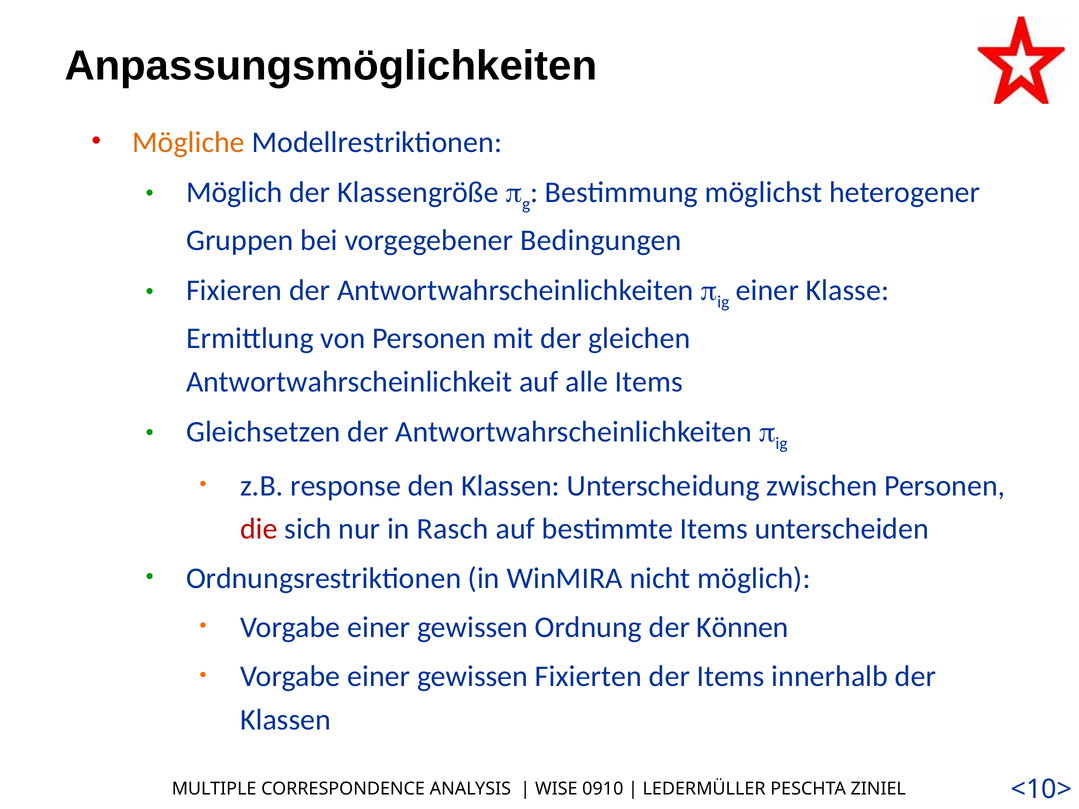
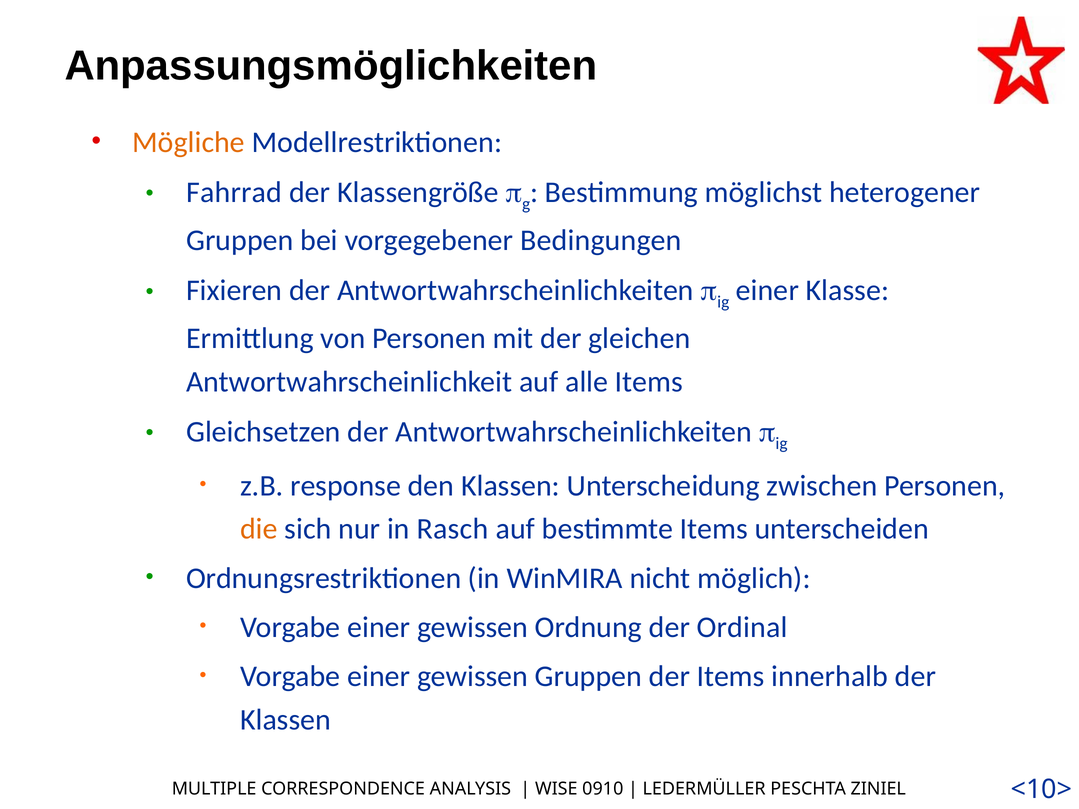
Möglich: Möglich -> Fahrrad (234, 192)
die colour: red -> orange (259, 529)
Können: Können -> Ordinal (742, 628)
gewissen Fixierten: Fixierten -> Gruppen (588, 677)
